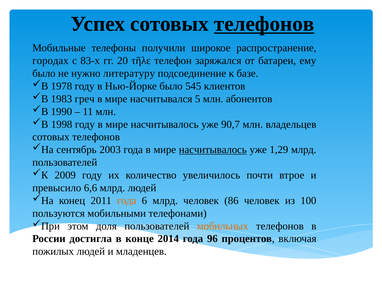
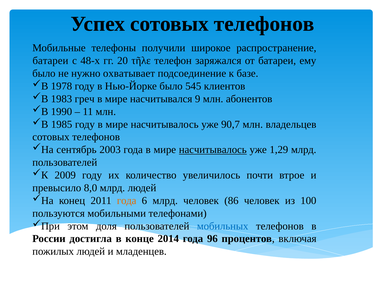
телефонов underline: present -> none (264, 24)
городах: городах -> батареи (50, 61)
83-х: 83-х -> 48-х (90, 61)
литературу: литературу -> охватывает (129, 74)
5: 5 -> 9 (198, 99)
1998: 1998 -> 1985 (62, 124)
6,6: 6,6 -> 8,0 (91, 188)
мобильных colour: orange -> blue (223, 226)
